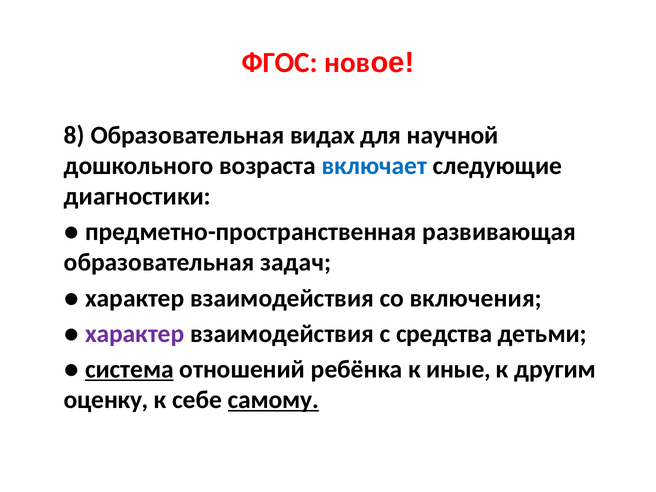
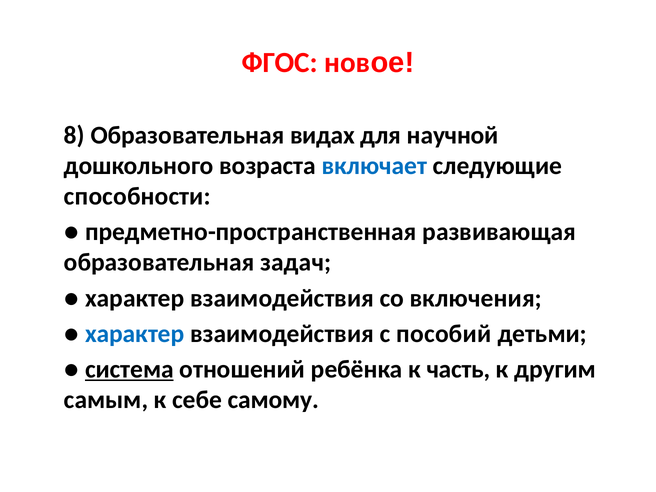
диагностики: диагностики -> способности (137, 196)
характер colour: purple -> blue (135, 334)
средства: средства -> пособий (444, 334)
иные: иные -> часть (459, 369)
оценку: оценку -> самым (106, 400)
самому underline: present -> none (273, 400)
